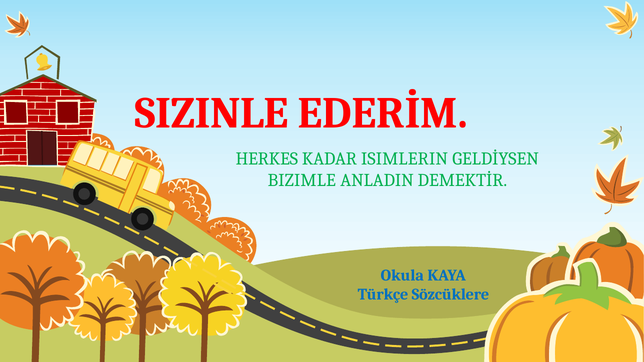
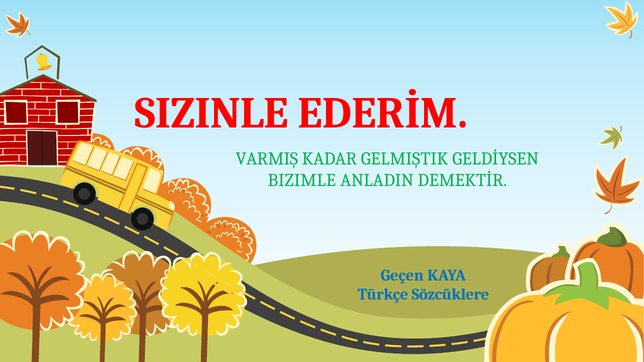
HERKES: HERKES -> VARMIŞ (267, 159)
ISIMLERIN: ISIMLERIN -> GELMIŞTIK (405, 159)
Okula: Okula -> Geçen (402, 276)
